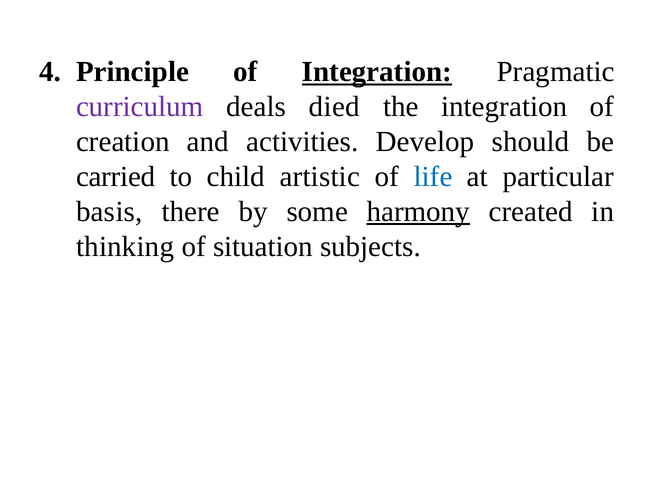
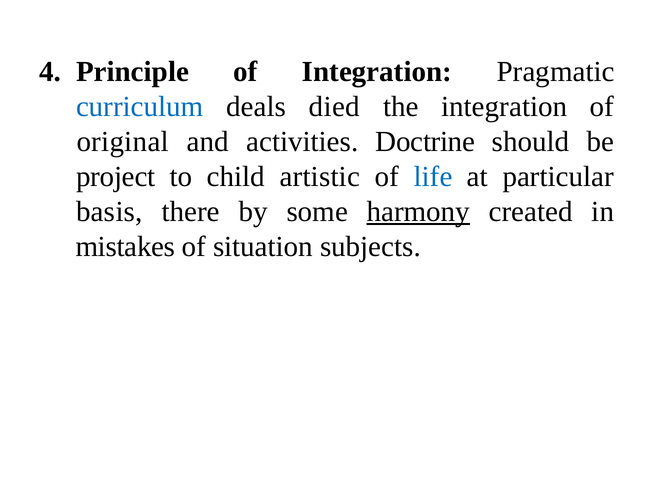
Integration underline: present -> none (377, 72)
curriculum colour: purple -> blue (140, 107)
creation: creation -> original (123, 142)
Develop: Develop -> Doctrine (425, 142)
carried: carried -> project (116, 176)
thinking: thinking -> mistakes (125, 246)
